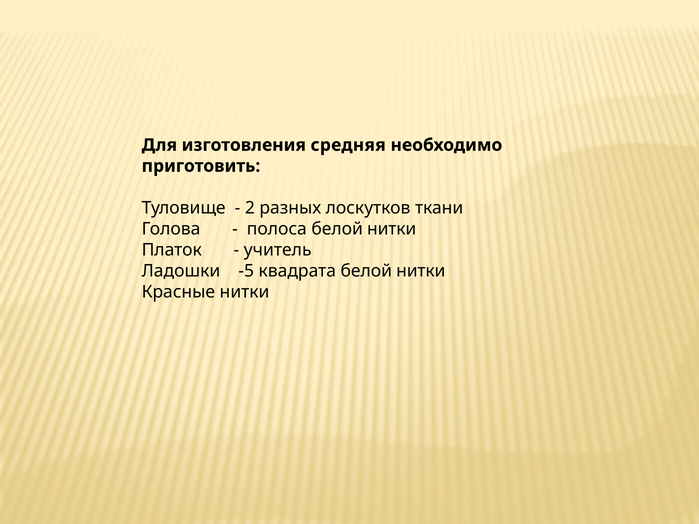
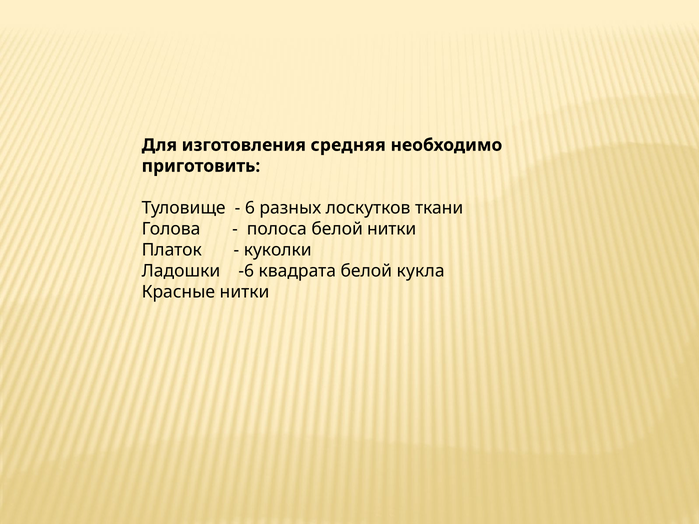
2: 2 -> 6 (250, 208)
учитель: учитель -> куколки (278, 250)
-5: -5 -> -6 (246, 271)
квадрата белой нитки: нитки -> кукла (421, 271)
